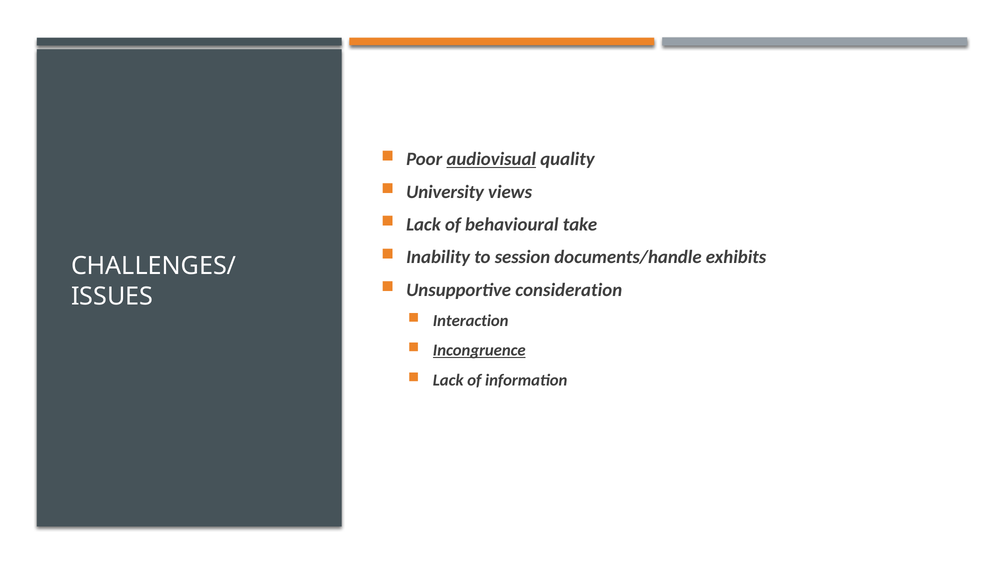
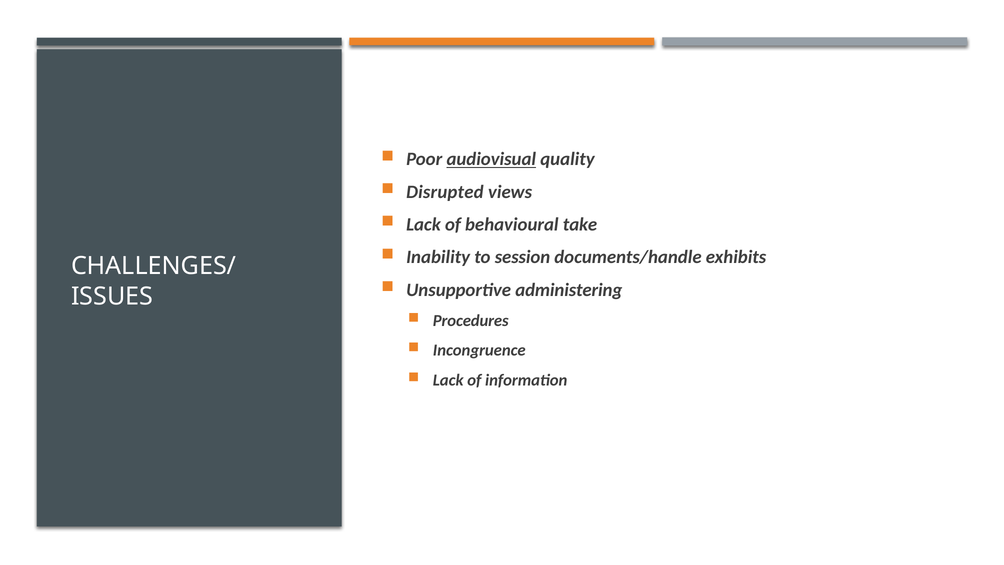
University: University -> Disrupted (445, 192)
consideration: consideration -> administering (569, 290)
Interaction: Interaction -> Procedures (471, 320)
Incongruence underline: present -> none (479, 350)
